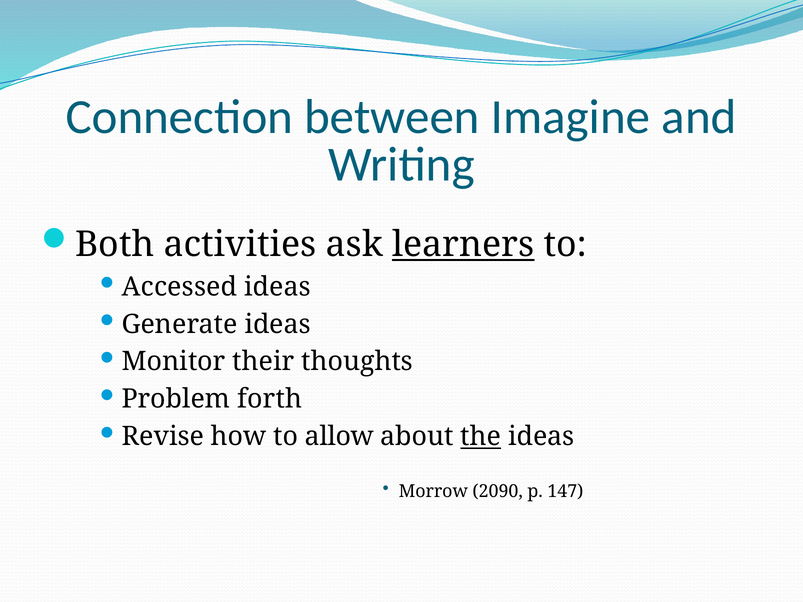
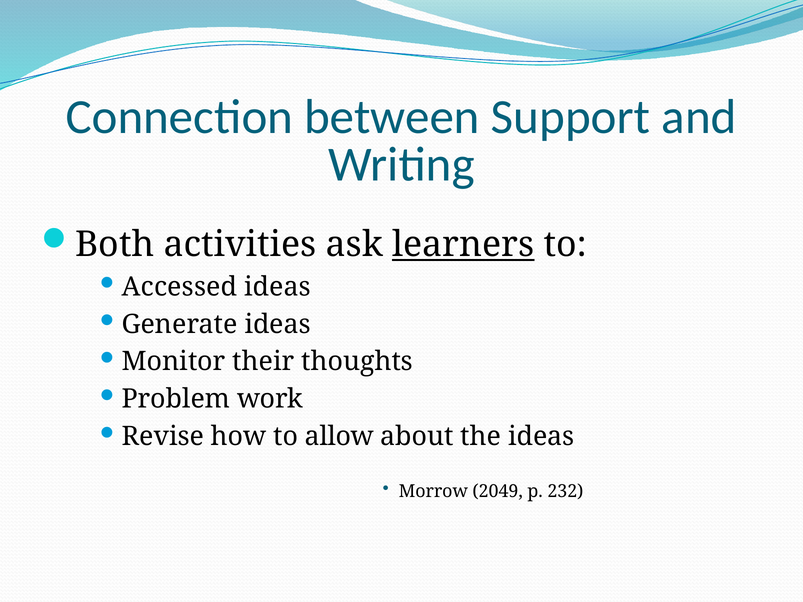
Imagine: Imagine -> Support (571, 117)
forth: forth -> work (270, 399)
the underline: present -> none (481, 437)
2090: 2090 -> 2049 (498, 491)
147: 147 -> 232 (565, 491)
